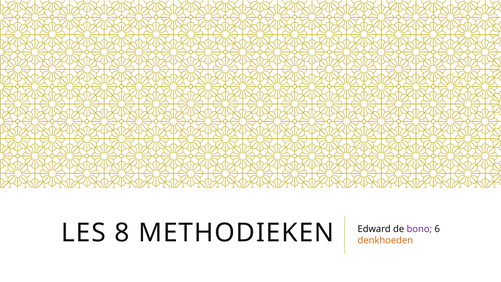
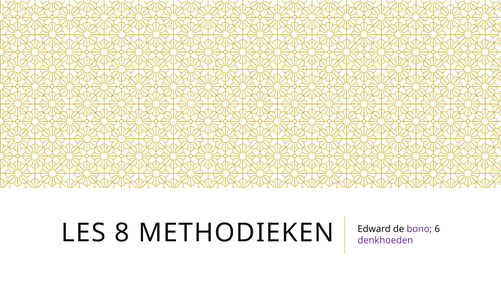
denkhoeden colour: orange -> purple (385, 240)
